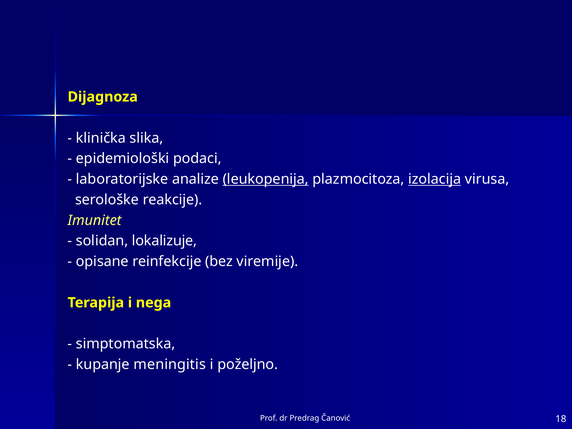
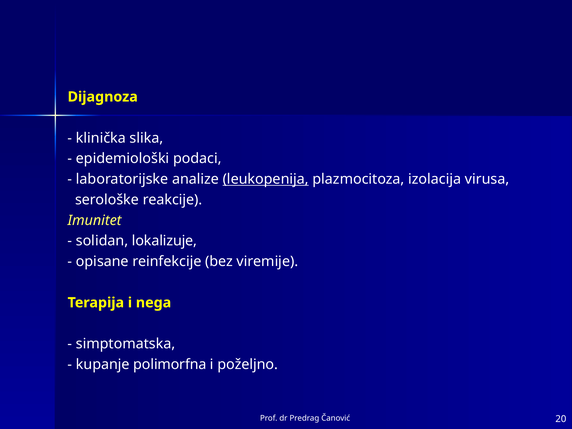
izolacija underline: present -> none (435, 179)
meningitis: meningitis -> polimorfna (170, 364)
18: 18 -> 20 (561, 419)
